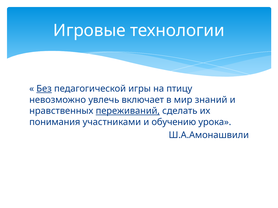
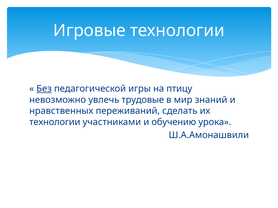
включает: включает -> трудовые (143, 100)
переживаний underline: present -> none (128, 111)
понимания: понимания -> технологии (55, 122)
